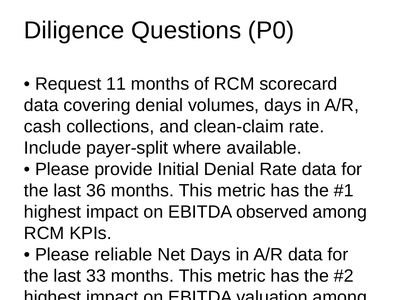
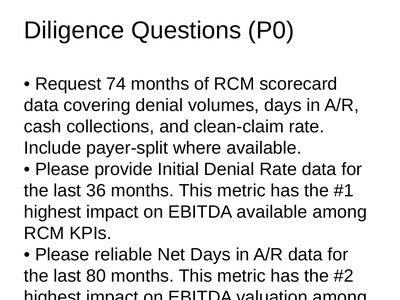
11: 11 -> 74 (116, 84)
EBITDA observed: observed -> available (272, 212)
33: 33 -> 80 (96, 276)
